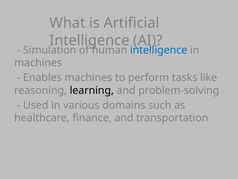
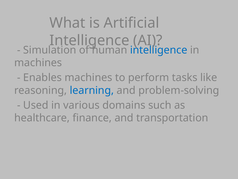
learning colour: black -> blue (92, 90)
